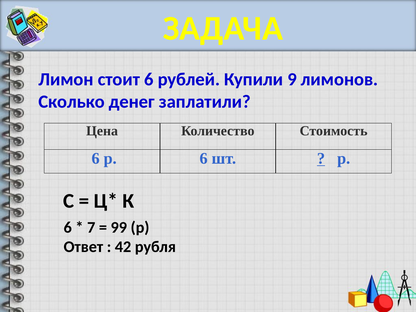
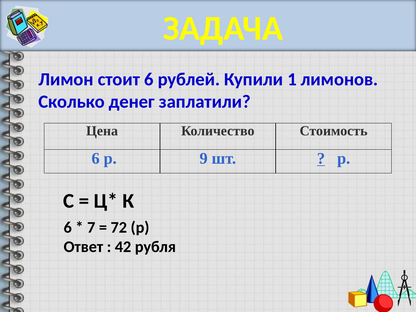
9: 9 -> 1 (292, 79)
р 6: 6 -> 9 (204, 159)
99: 99 -> 72 (119, 227)
